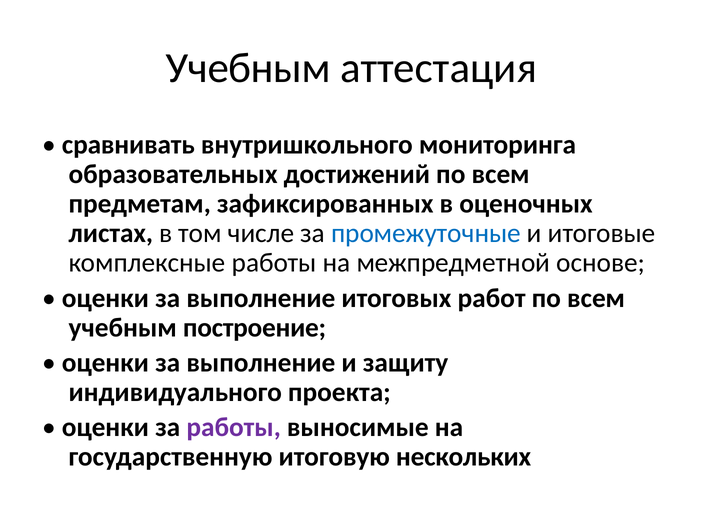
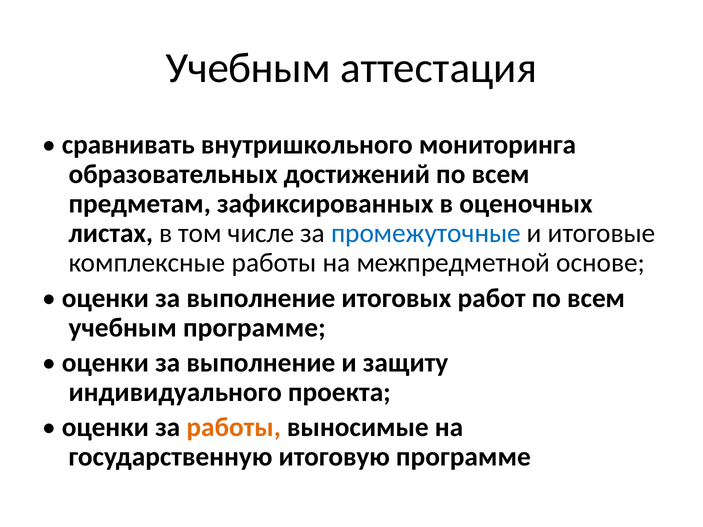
учебным построение: построение -> программе (254, 328)
работы colour: purple -> orange (234, 428)
итоговую нескольких: нескольких -> программе (463, 457)
